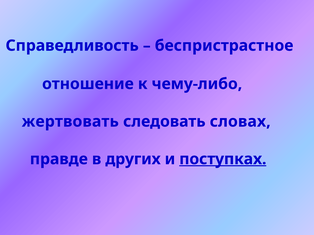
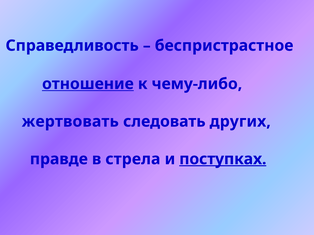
отношение underline: none -> present (88, 84)
словах: словах -> других (240, 122)
других: других -> стрела (133, 159)
